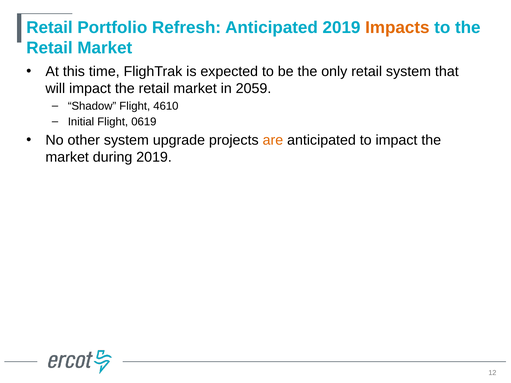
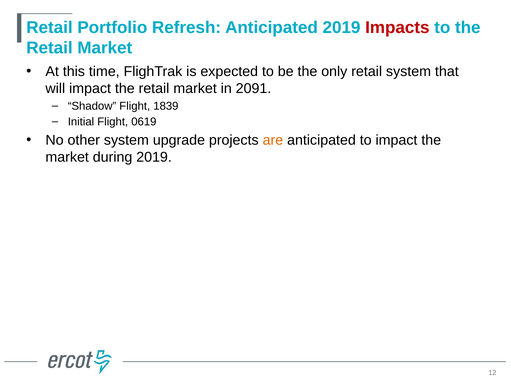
Impacts colour: orange -> red (397, 28)
2059: 2059 -> 2091 (253, 89)
4610: 4610 -> 1839 (166, 106)
